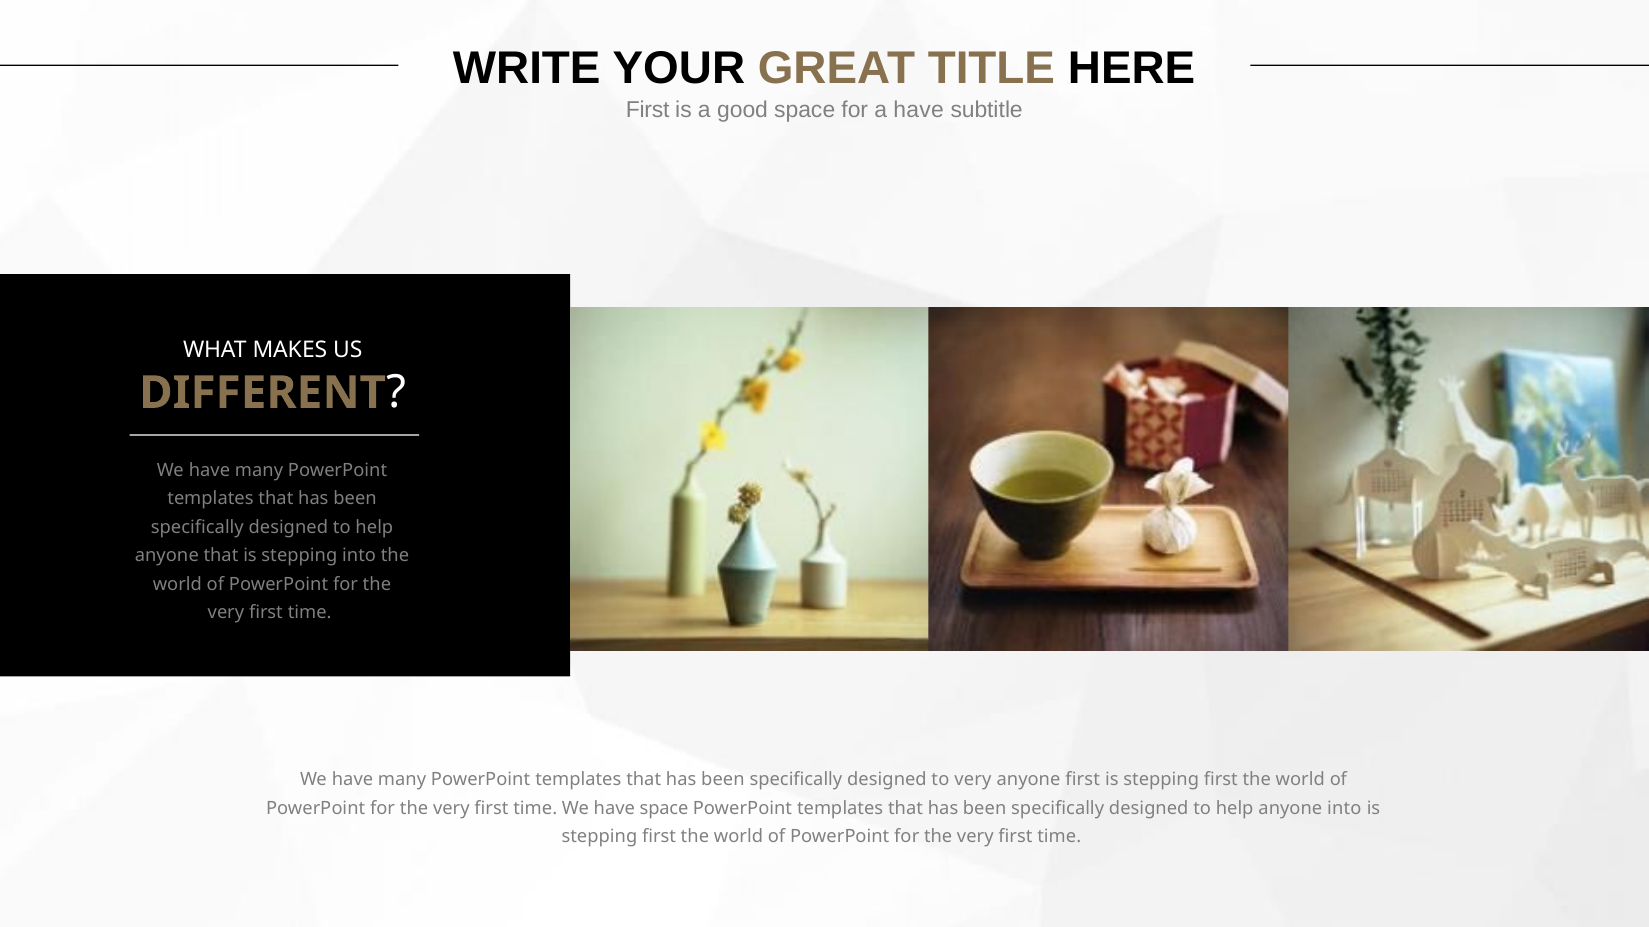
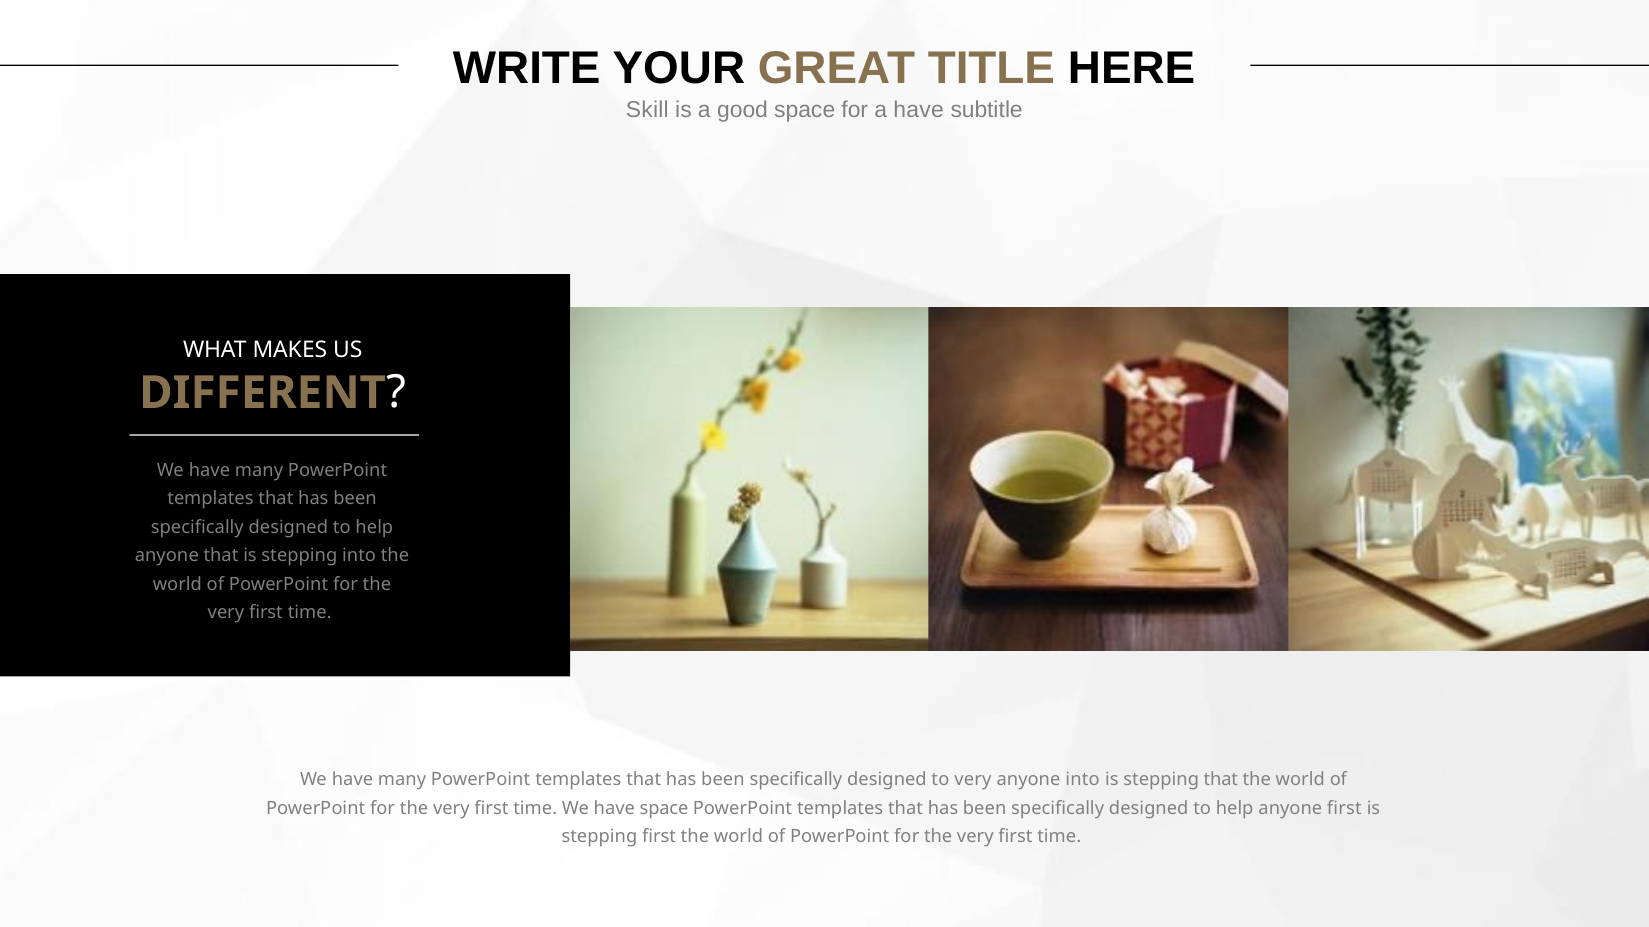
First: First -> Skill (647, 110)
anyone first: first -> into (1083, 780)
first: first -> that (1221, 780)
anyone into: into -> first (1344, 808)
